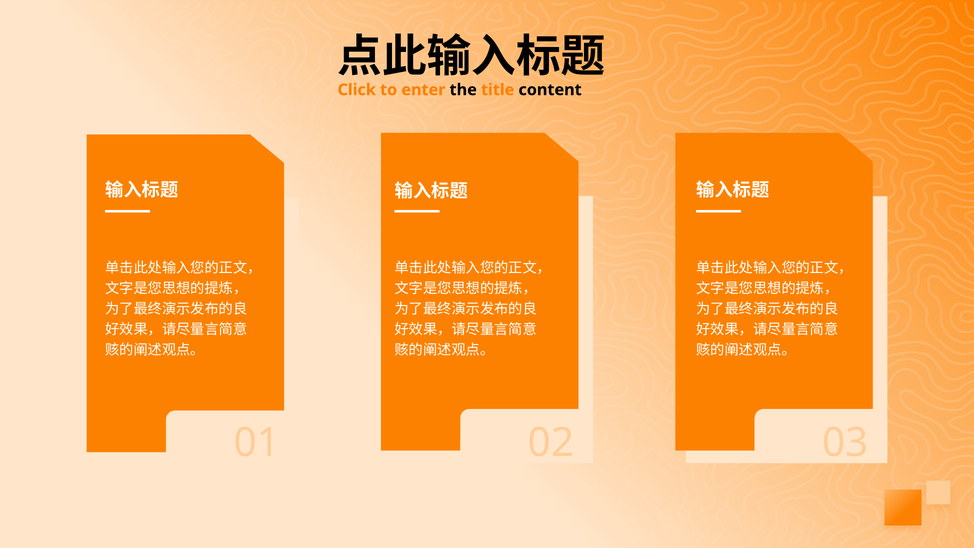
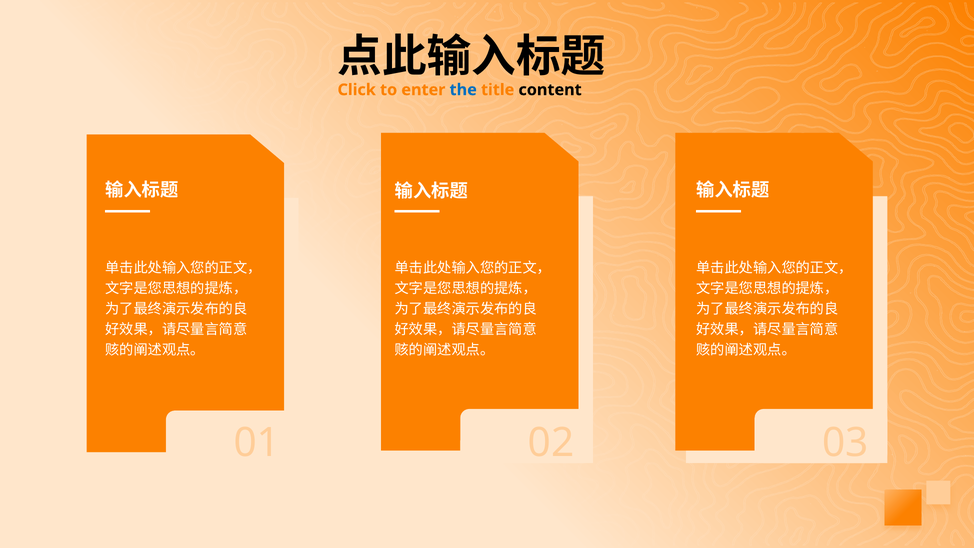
the colour: black -> blue (463, 90)
